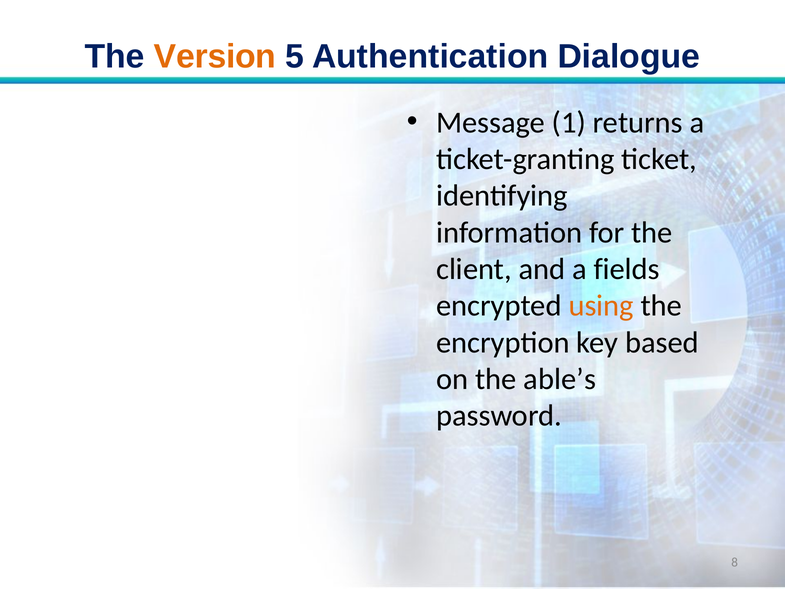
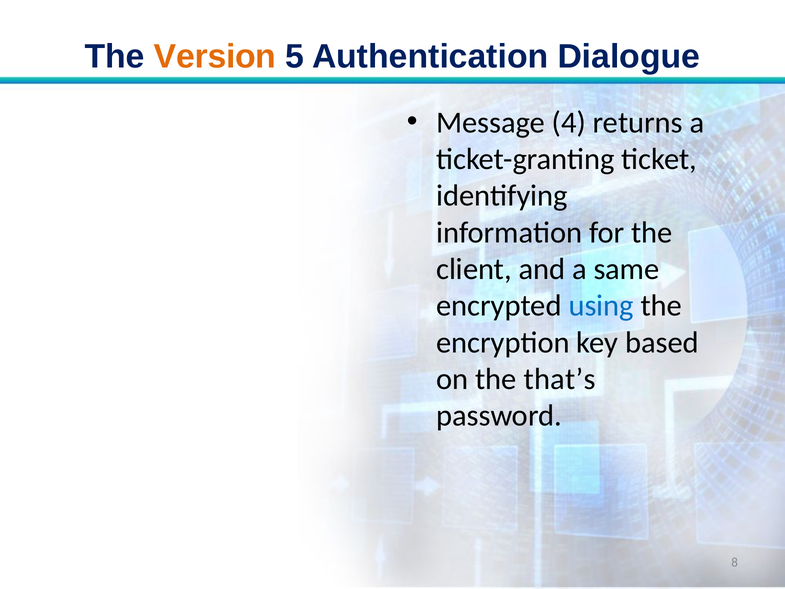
1: 1 -> 4 (569, 122)
fields: fields -> same (626, 269)
using colour: orange -> blue (601, 306)
able’s: able’s -> that’s (560, 379)
